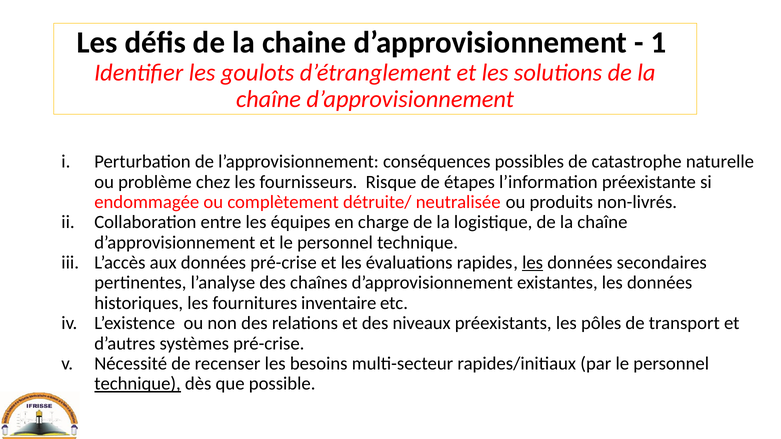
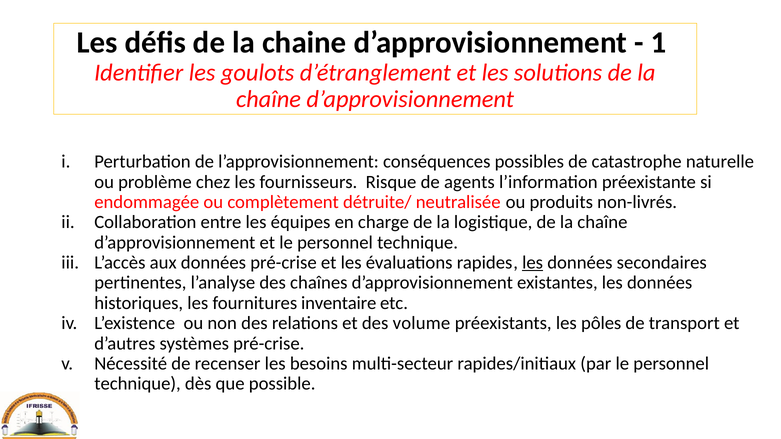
étapes: étapes -> agents (469, 182)
niveaux: niveaux -> volume (421, 323)
technique underline: present -> none (138, 384)
